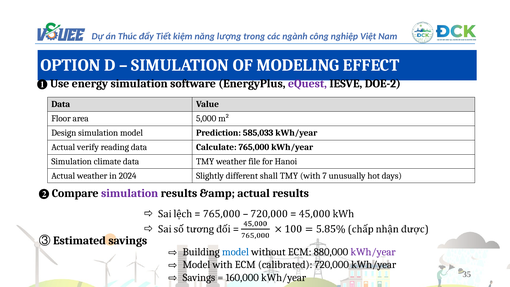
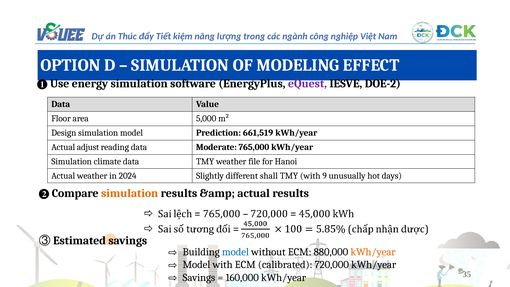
585,033: 585,033 -> 661,519 (258, 133)
verify: verify -> adjust (88, 147)
Calculate: Calculate -> Moderate (216, 147)
7: 7 -> 9 (325, 176)
simulation colour: purple -> orange (130, 193)
kWh/year colour: purple -> orange (373, 252)
